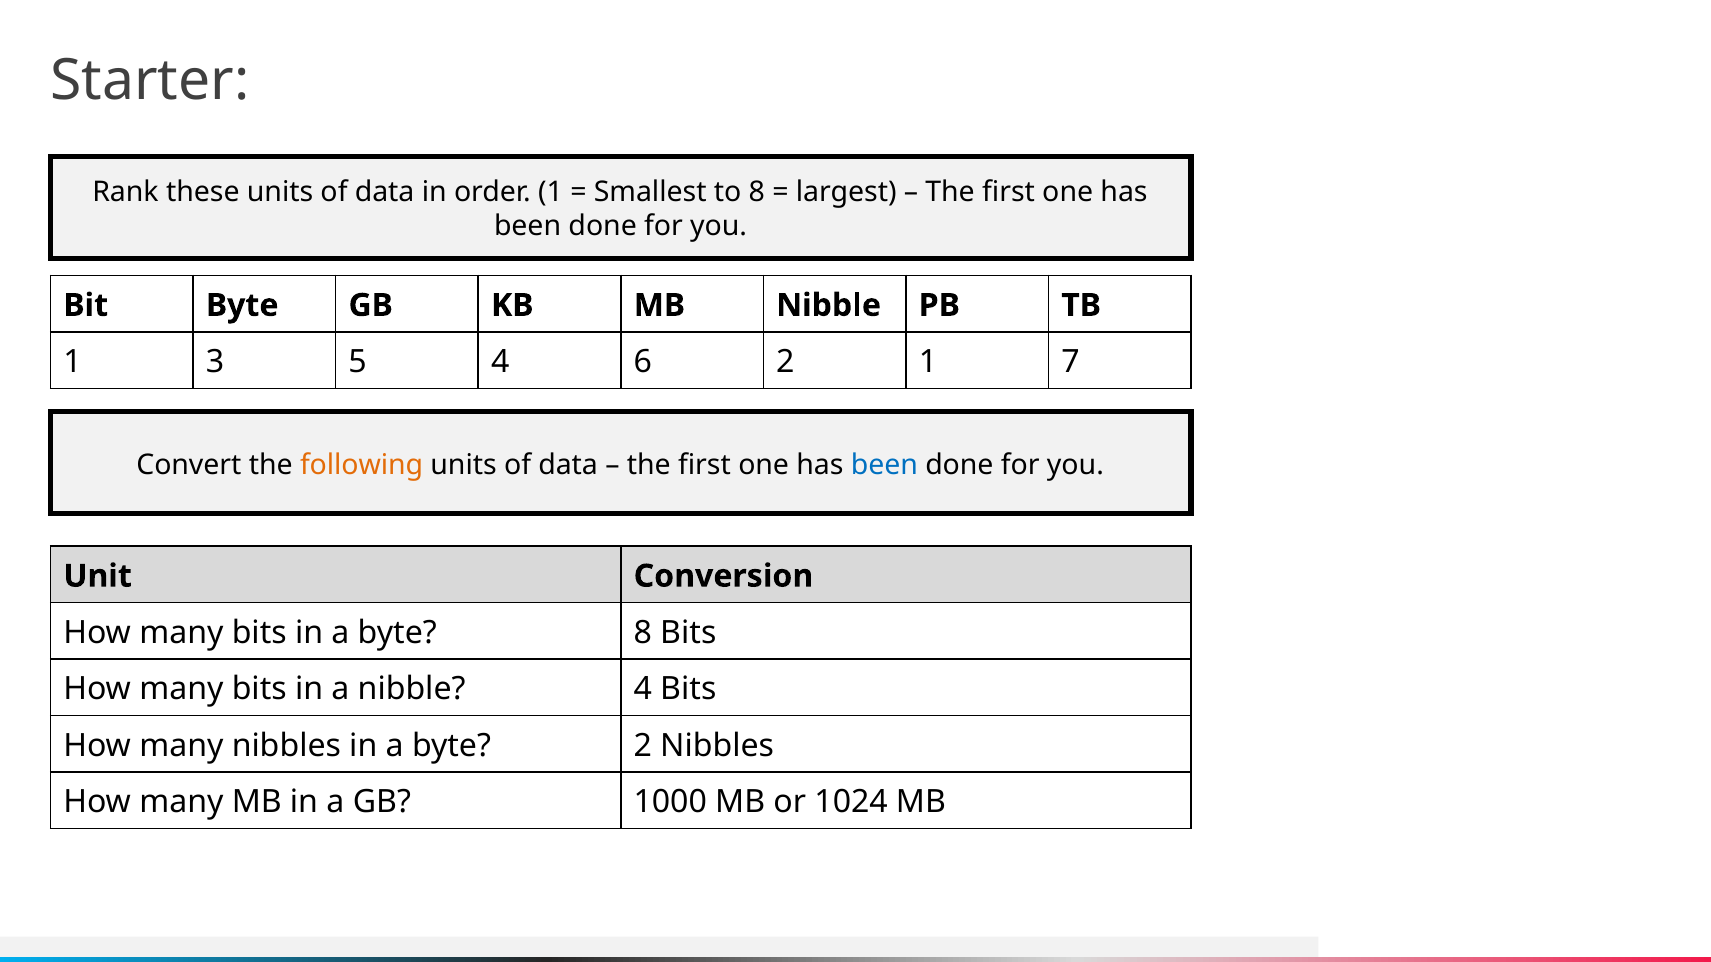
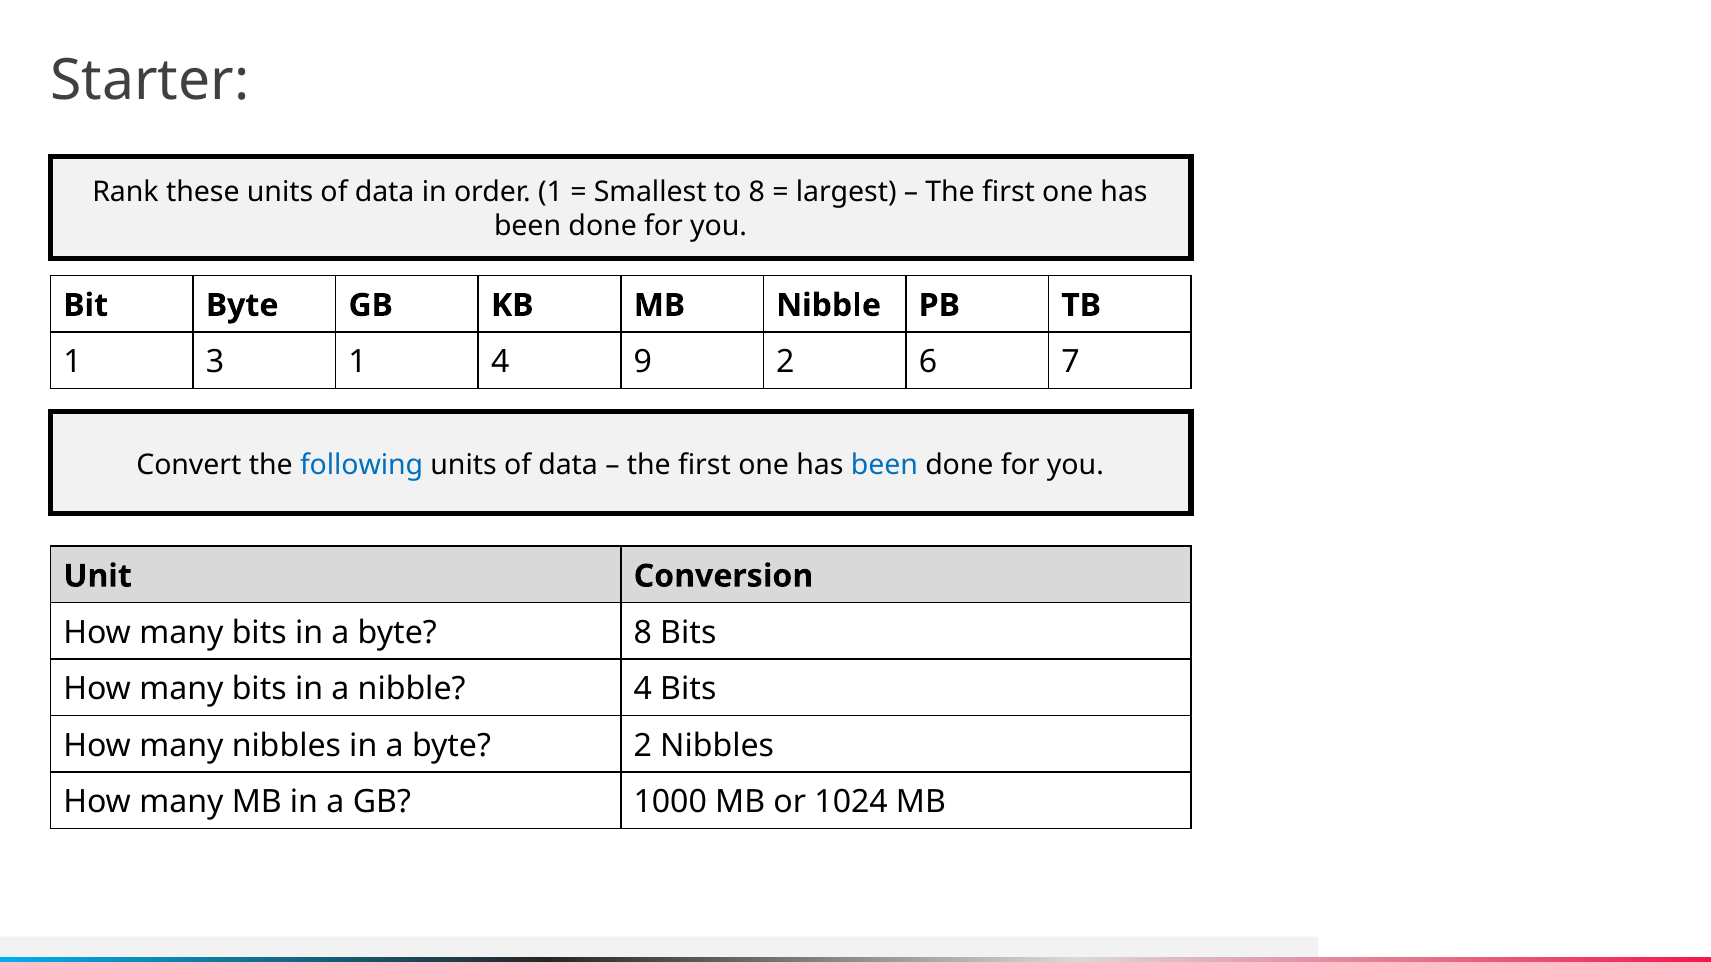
3 5: 5 -> 1 (358, 362)
6: 6 -> 9 (643, 362)
2 1: 1 -> 6 (928, 362)
following colour: orange -> blue (362, 465)
